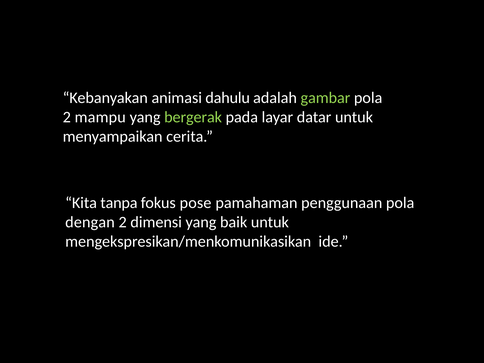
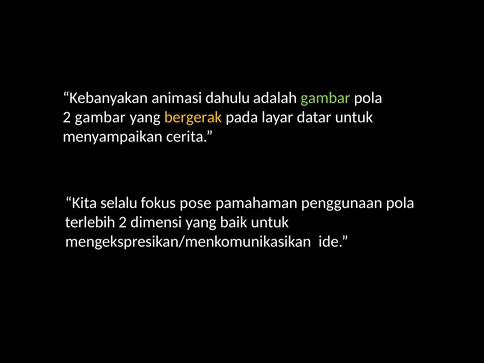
2 mampu: mampu -> gambar (100, 117)
bergerak colour: light green -> yellow (193, 117)
tanpa: tanpa -> selalu (119, 203)
dengan: dengan -> terlebih (90, 222)
